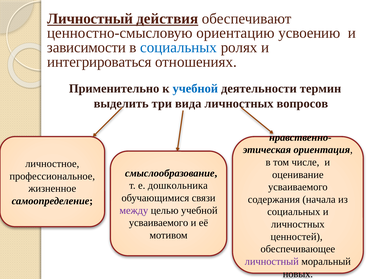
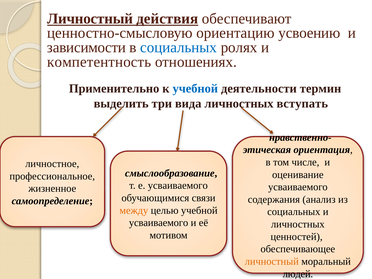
интегрироваться: интегрироваться -> компетентность (99, 62)
вопросов: вопросов -> вступать (302, 103)
е дошкольника: дошкольника -> усваиваемого (178, 186)
начала: начала -> анализ (319, 199)
между colour: purple -> orange (134, 210)
личностный colour: purple -> orange (272, 261)
новых: новых -> людей (298, 274)
